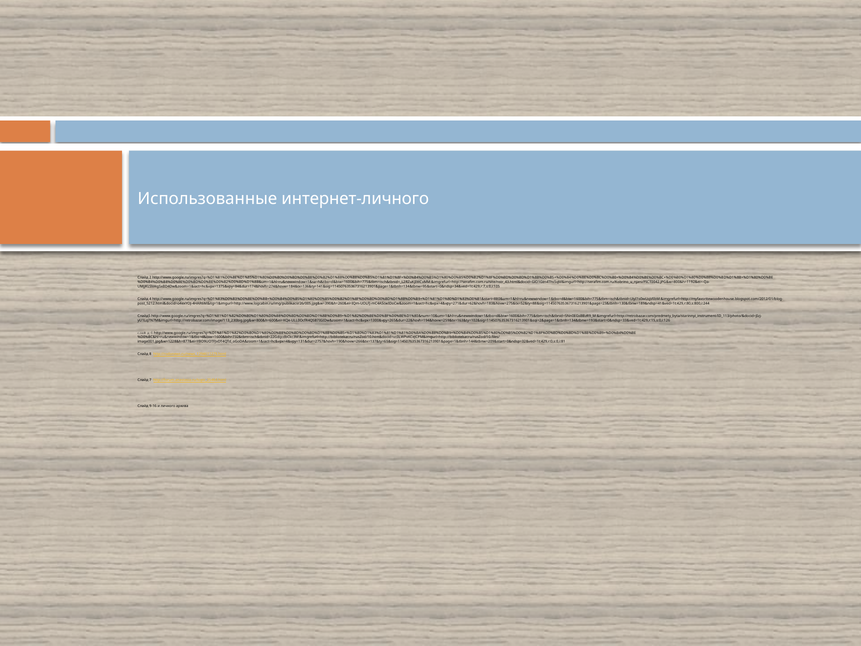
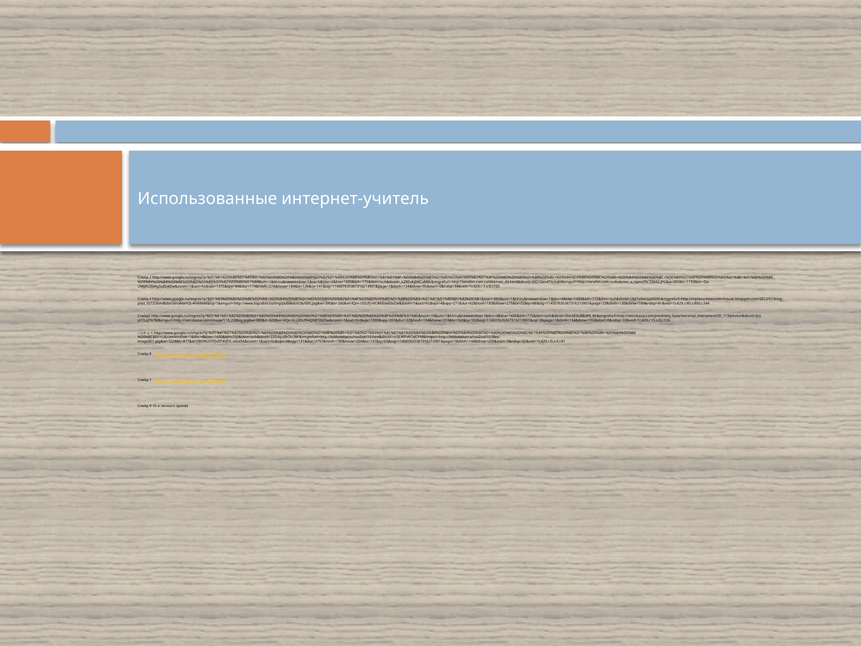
интернет-личного: интернет-личного -> интернет-учитель (355, 198)
